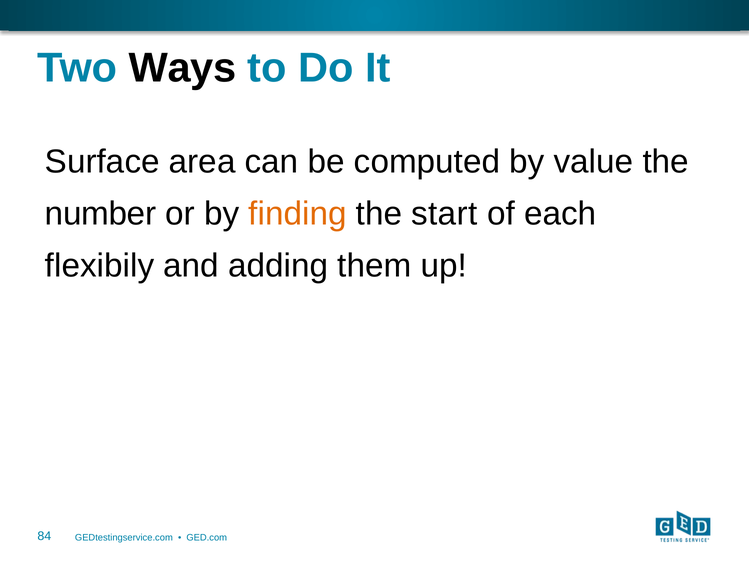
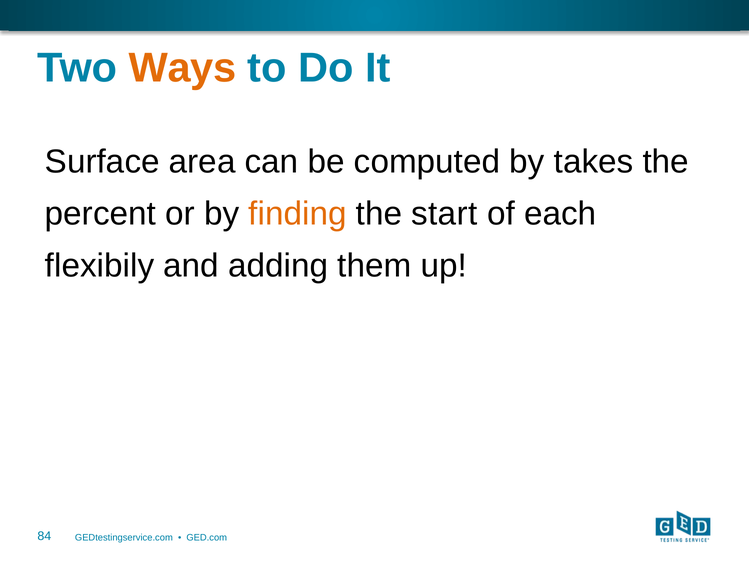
Ways colour: black -> orange (183, 68)
value: value -> takes (594, 162)
number: number -> percent (100, 214)
